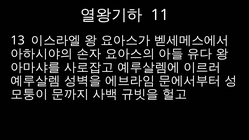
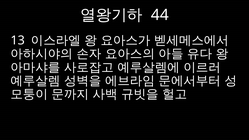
11: 11 -> 44 (160, 15)
